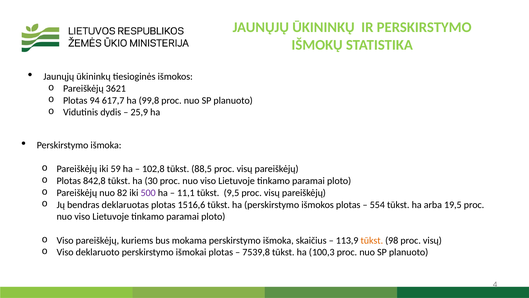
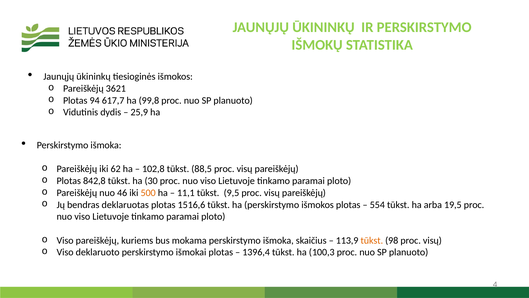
59: 59 -> 62 (116, 169)
82: 82 -> 46 (122, 193)
500 colour: purple -> orange (148, 193)
7539,8: 7539,8 -> 1396,4 (256, 252)
